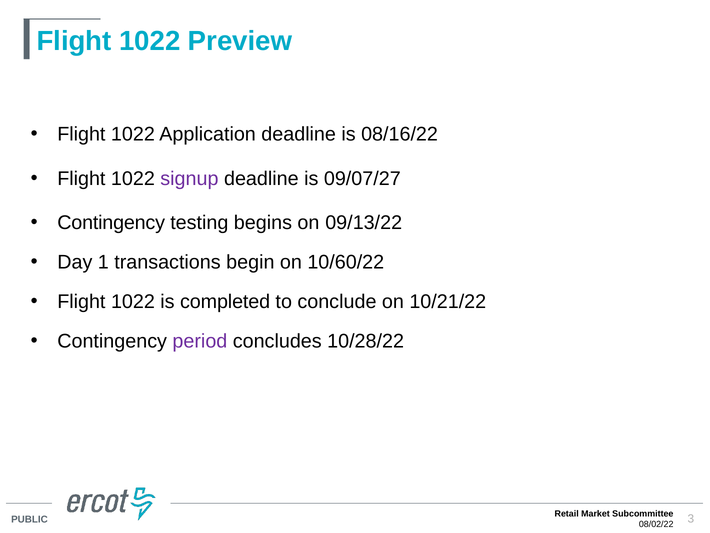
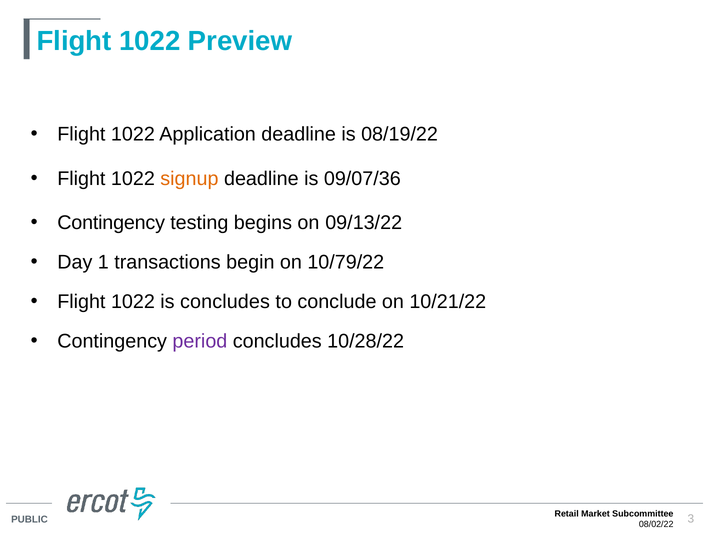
08/16/22: 08/16/22 -> 08/19/22 (400, 134)
signup colour: purple -> orange (189, 179)
09/07/27: 09/07/27 -> 09/07/36 (362, 179)
10/60/22: 10/60/22 -> 10/79/22 (346, 262)
is completed: completed -> concludes (225, 302)
